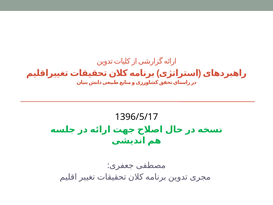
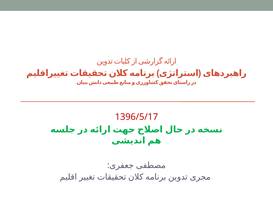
1396/5/17 colour: black -> red (137, 117)
